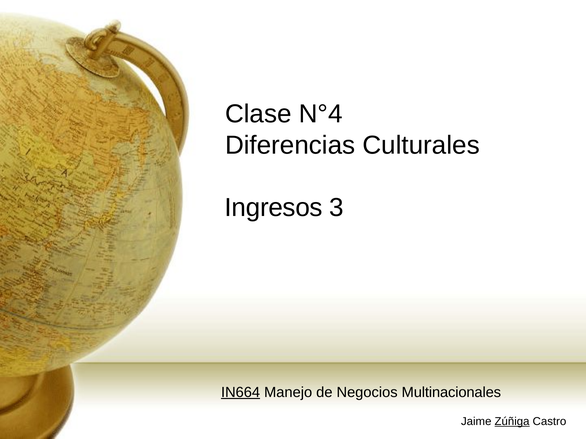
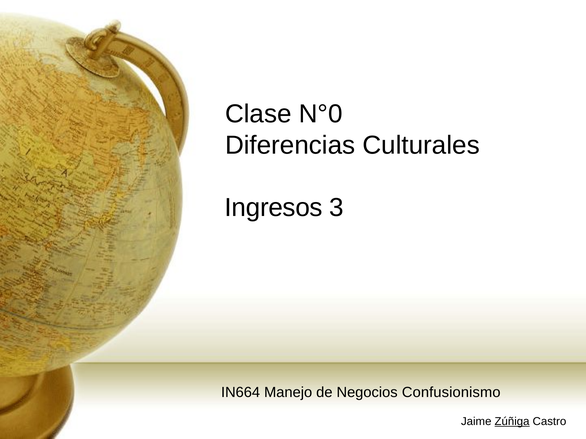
N°4: N°4 -> N°0 (321, 114)
IN664 underline: present -> none (241, 393)
Multinacionales: Multinacionales -> Confusionismo (451, 393)
